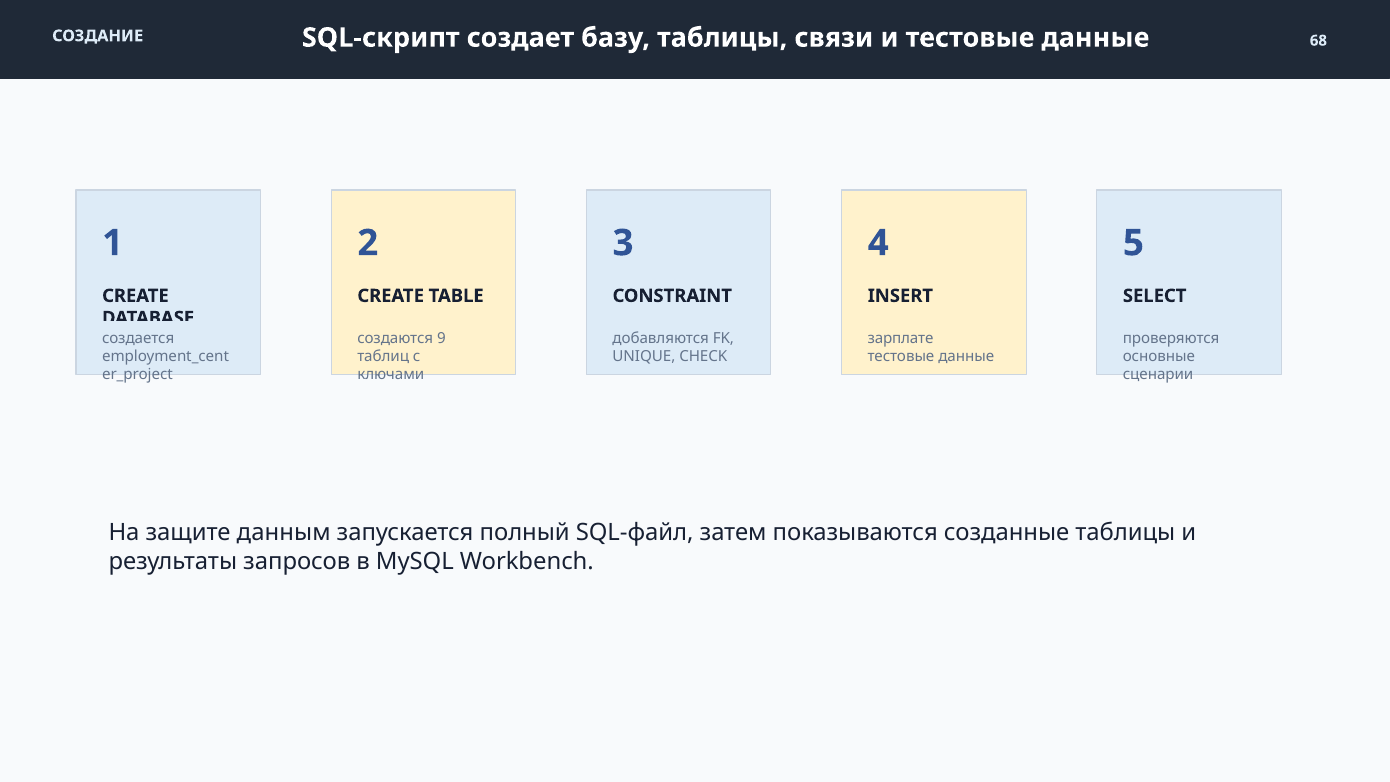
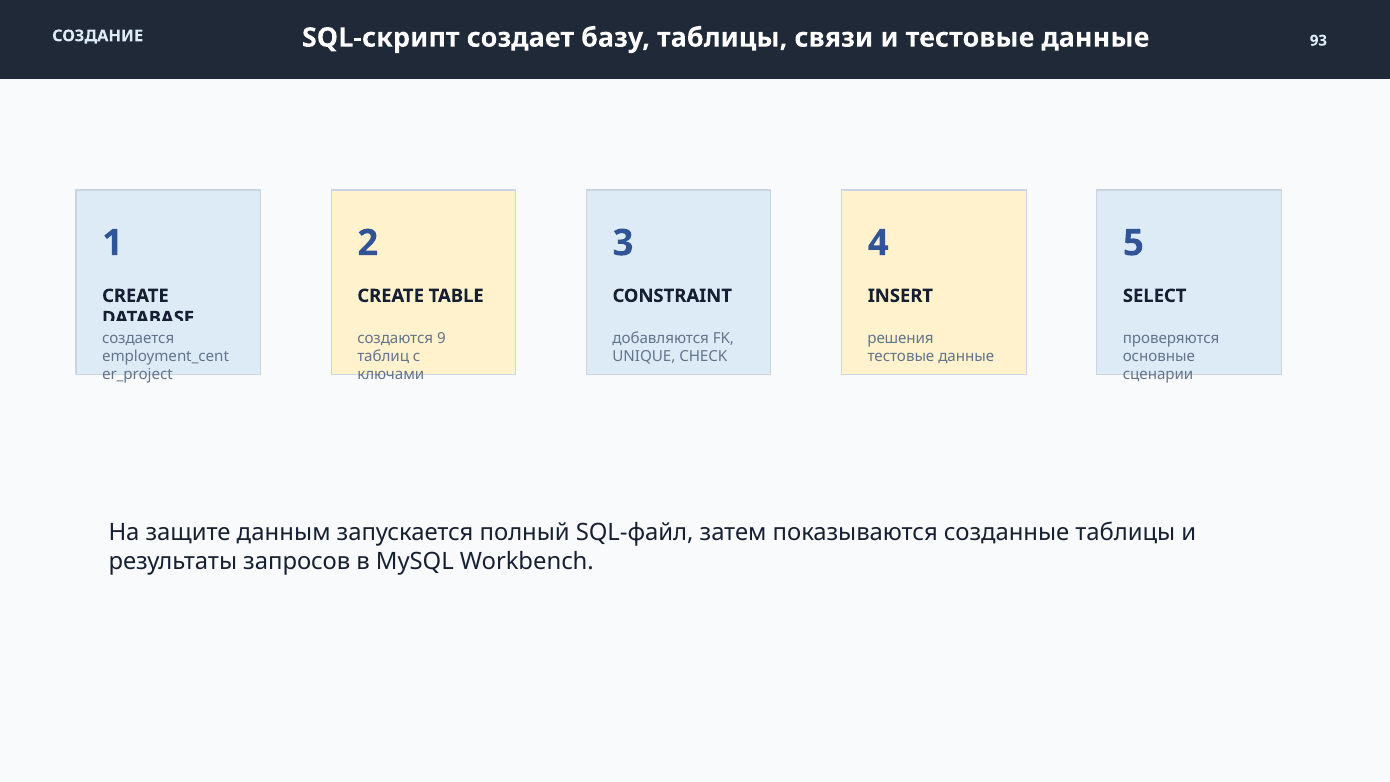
68: 68 -> 93 (1318, 41)
зарплате: зарплате -> решения (901, 338)
